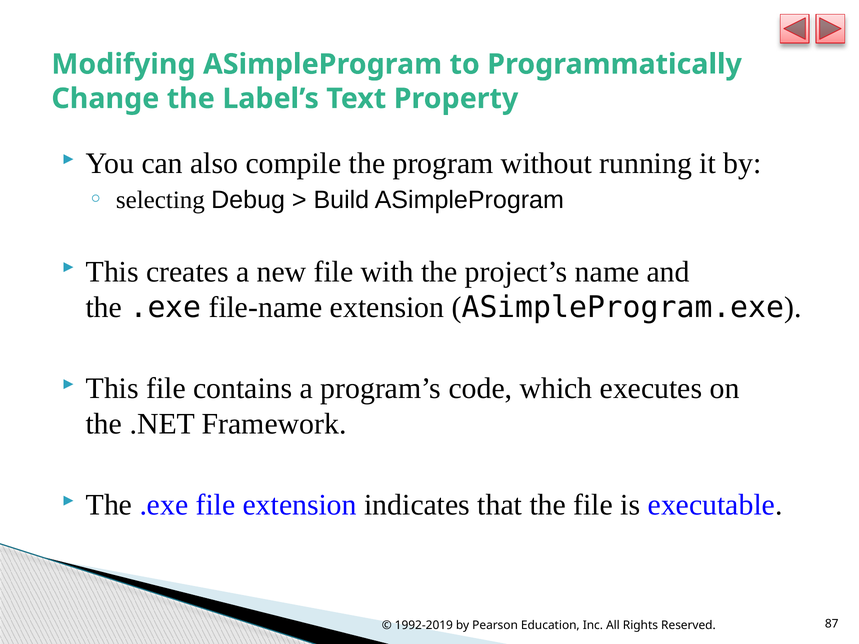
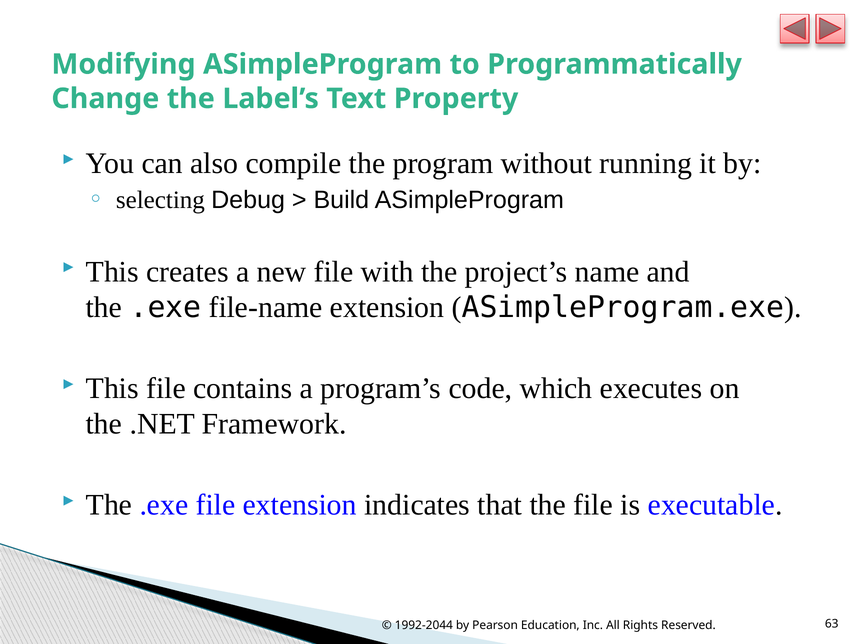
1992-2019: 1992-2019 -> 1992-2044 (424, 626)
87: 87 -> 63 (832, 624)
